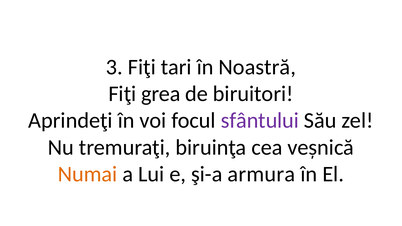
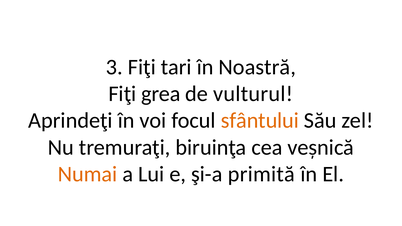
biruitori: biruitori -> vulturul (253, 94)
sfântului colour: purple -> orange (260, 121)
armura: armura -> primită (261, 174)
